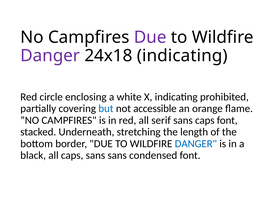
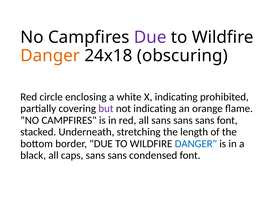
Danger colour: purple -> orange (50, 56)
24x18 indicating: indicating -> obscuring (182, 56)
but colour: blue -> purple (106, 109)
not accessible: accessible -> indicating (155, 109)
all serif: serif -> sans (161, 120)
caps: caps -> sans (205, 120)
